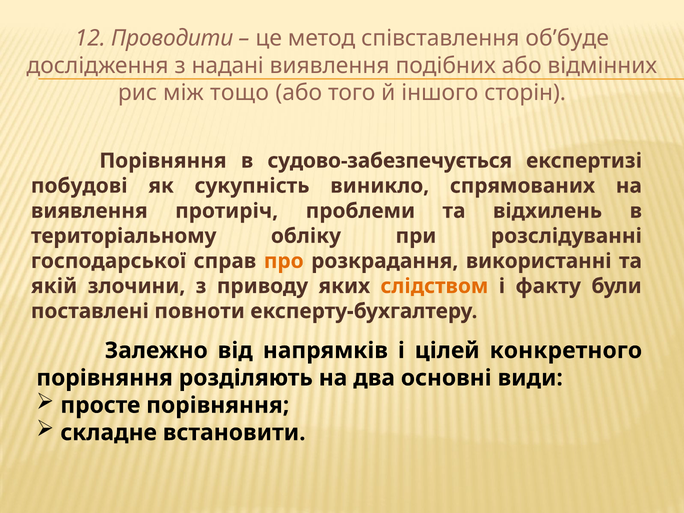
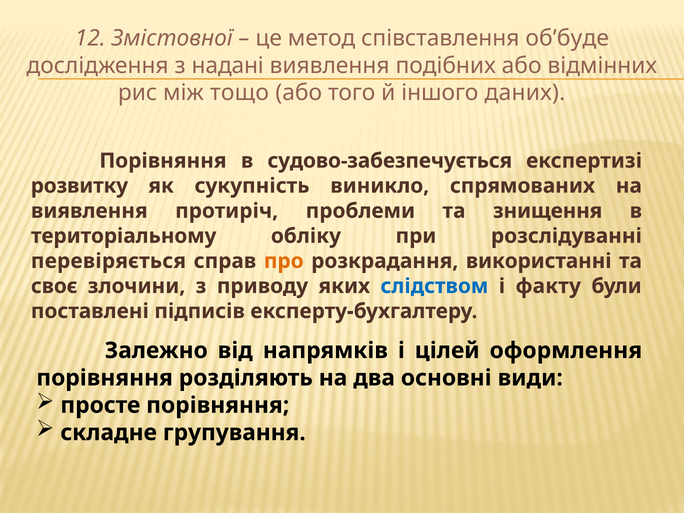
Проводити: Проводити -> Змістовної (172, 38)
сторін: сторін -> даних (525, 93)
побудові: побудові -> розвитку (79, 186)
відхилень: відхилень -> знищення (548, 211)
господарської: господарської -> перевіряється (108, 261)
якій: якій -> своє (54, 286)
слідством colour: orange -> blue (434, 286)
повноти: повноти -> підписів (200, 311)
конкретного: конкретного -> оформлення (566, 351)
встановити: встановити -> групування (234, 433)
